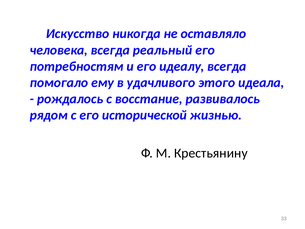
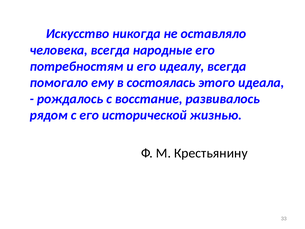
реальный: реальный -> народные (163, 50)
удачливого: удачливого -> состоялась (161, 83)
